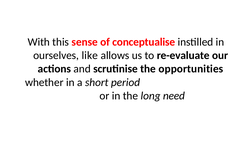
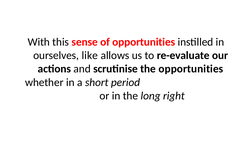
of conceptualise: conceptualise -> opportunities (144, 42)
need: need -> right (174, 96)
